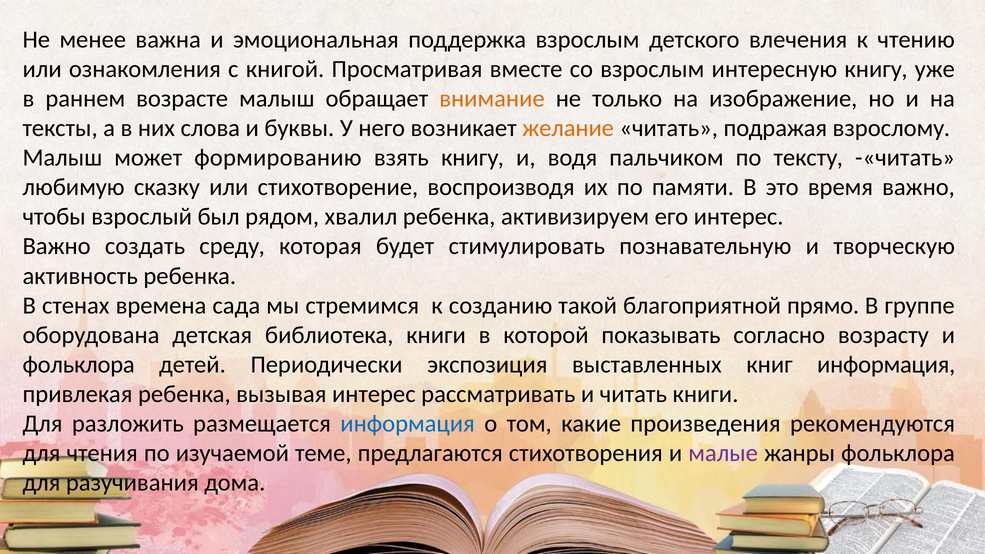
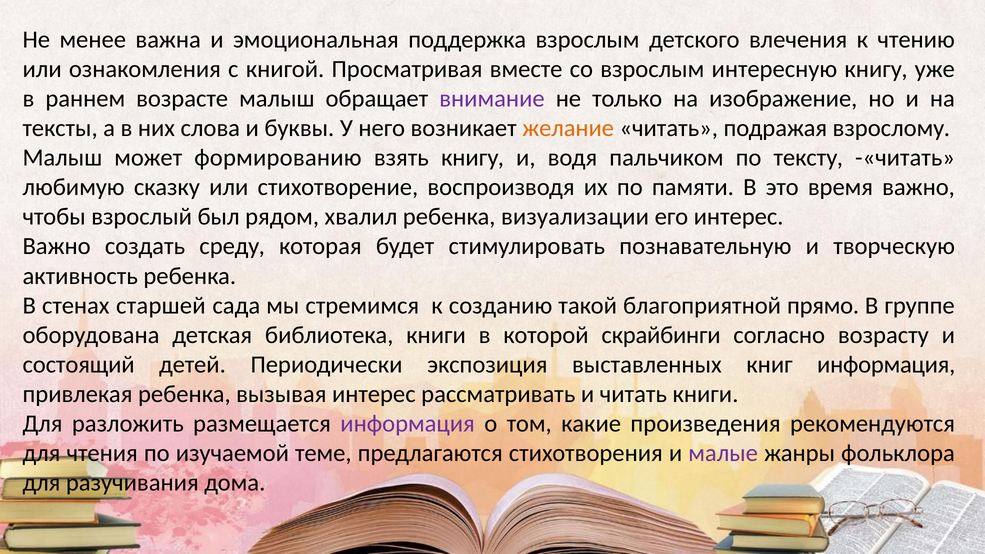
внимание colour: orange -> purple (492, 99)
активизируем: активизируем -> визуализации (575, 217)
времена: времена -> старшей (161, 305)
показывать: показывать -> скрайбинги (661, 335)
фольклора: фольклора -> состоящий (79, 365)
информация colour: blue -> purple (408, 424)
